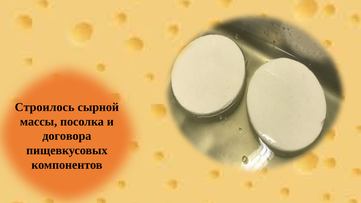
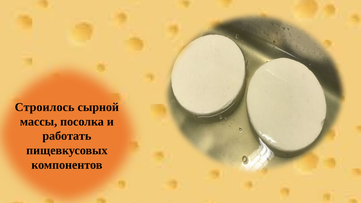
договора: договора -> работать (67, 136)
